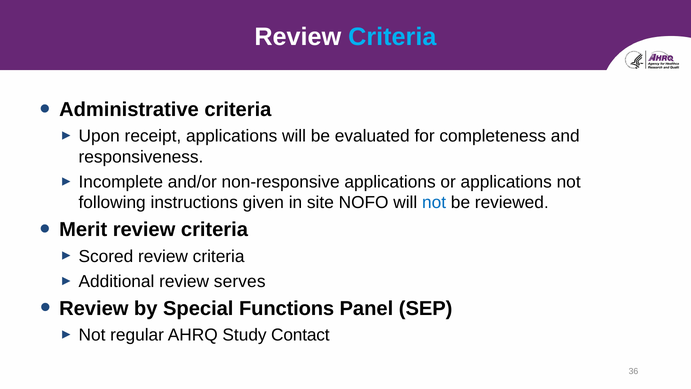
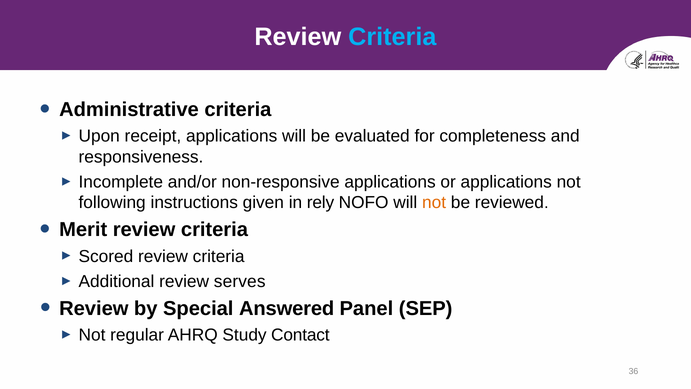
site: site -> rely (321, 203)
not colour: blue -> orange (434, 203)
Functions: Functions -> Answered (287, 308)
